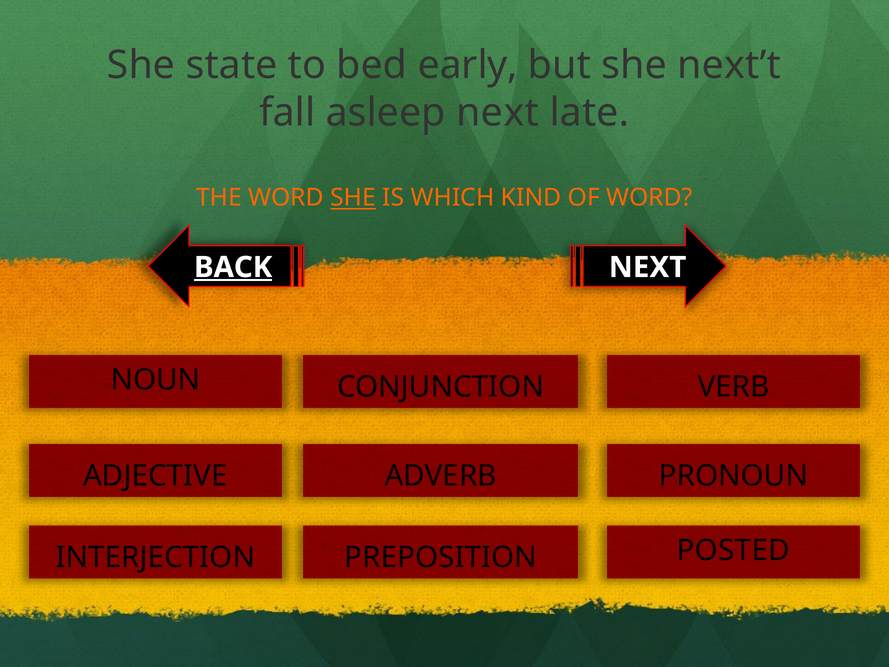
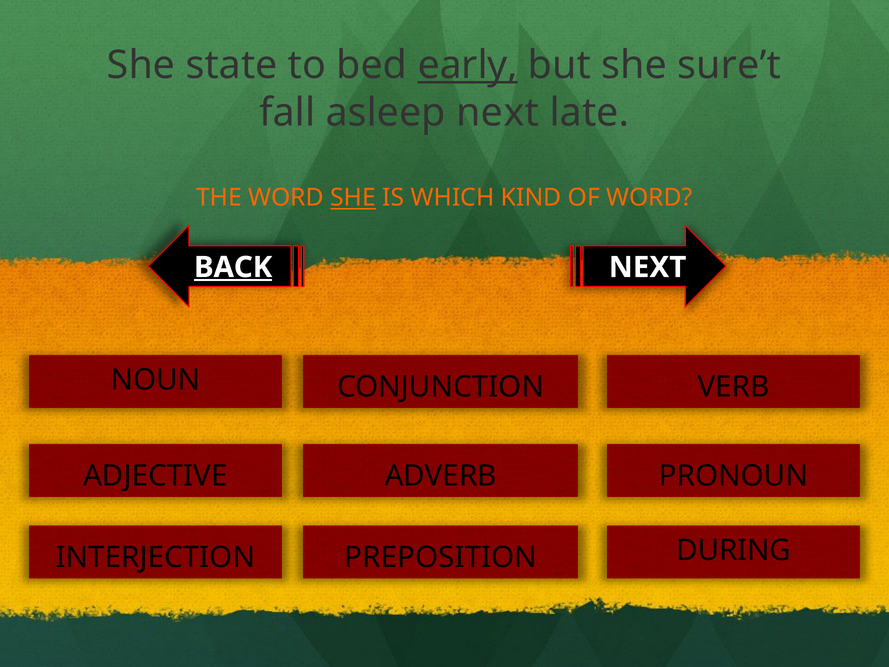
early underline: none -> present (468, 65)
next’t: next’t -> sure’t (729, 65)
POSTED: POSTED -> DURING (734, 550)
